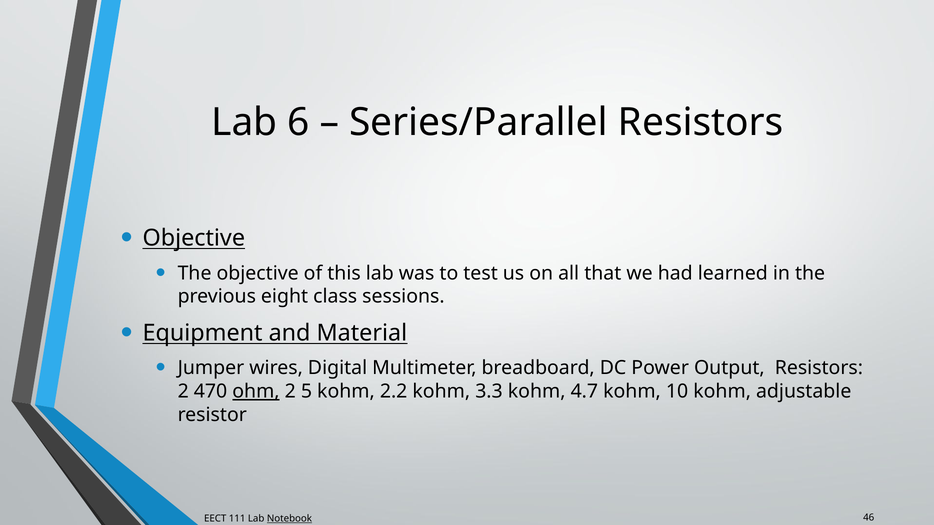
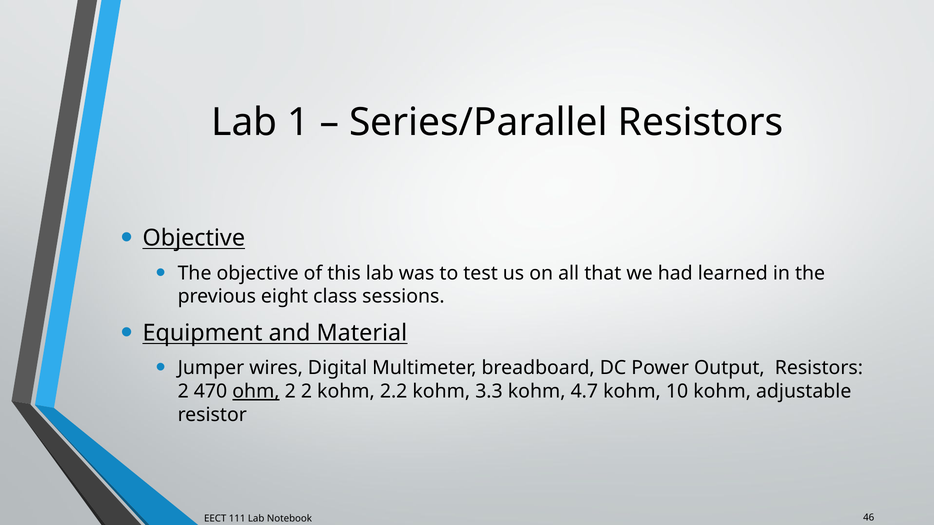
6: 6 -> 1 (298, 122)
2 5: 5 -> 2 (306, 392)
Notebook underline: present -> none (290, 519)
